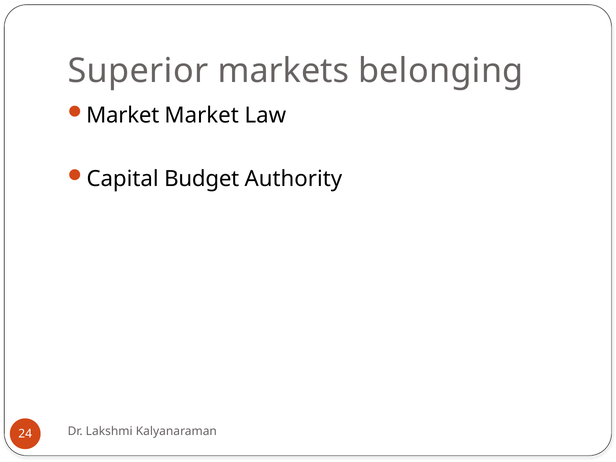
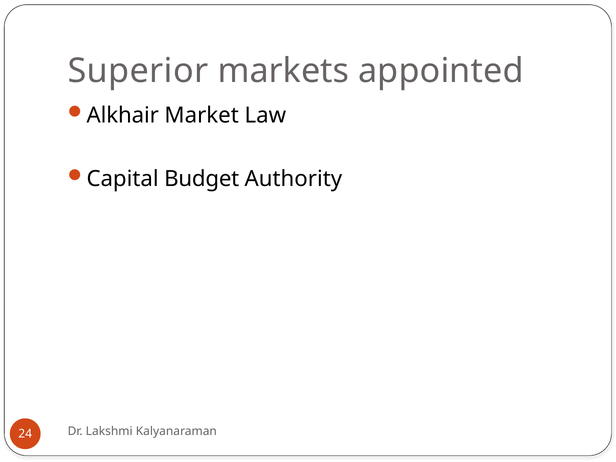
belonging: belonging -> appointed (441, 71)
Market: Market -> Alkhair (123, 115)
